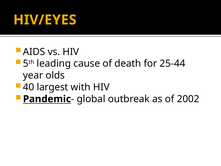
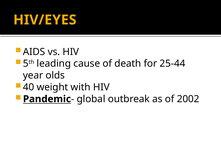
largest: largest -> weight (52, 87)
